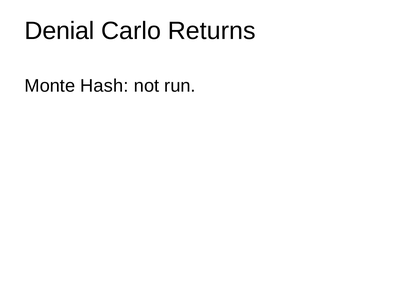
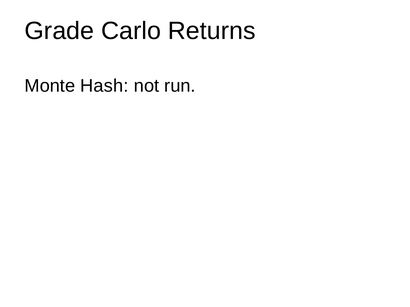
Denial: Denial -> Grade (59, 31)
